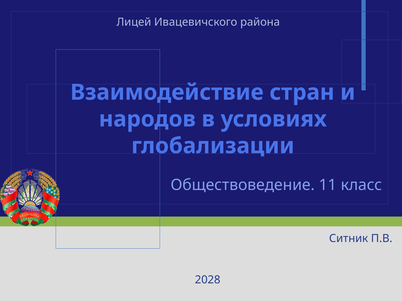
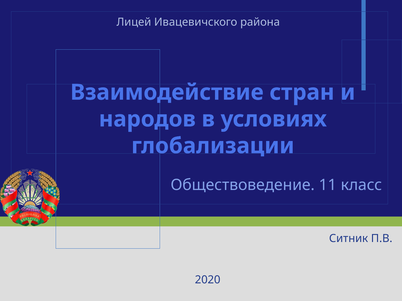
2028: 2028 -> 2020 (208, 280)
